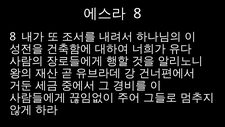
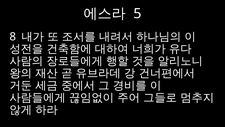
8: 8 -> 5 (137, 14)
